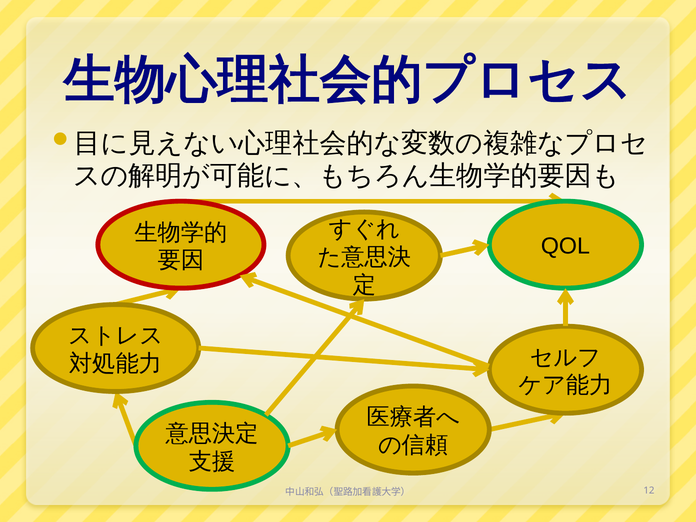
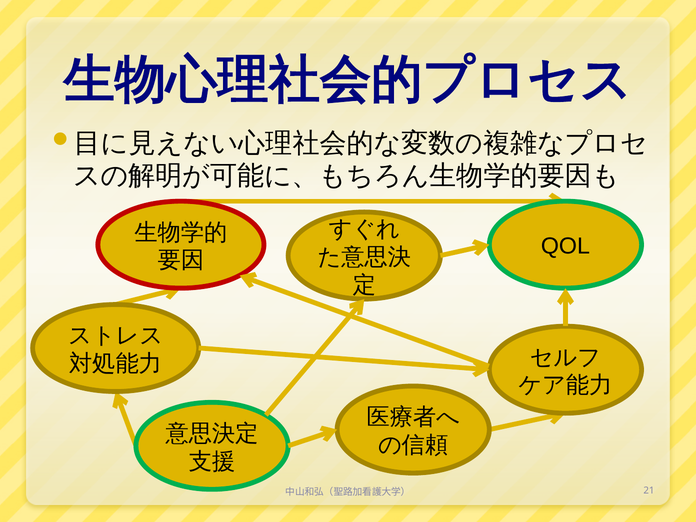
12: 12 -> 21 (649, 491)
